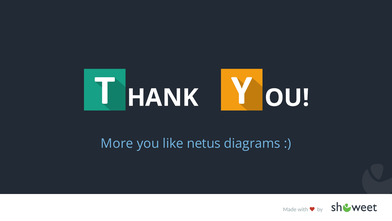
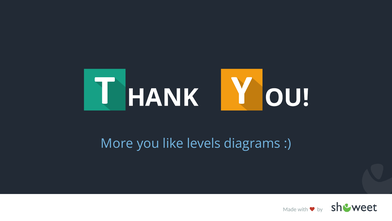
netus: netus -> levels (204, 143)
